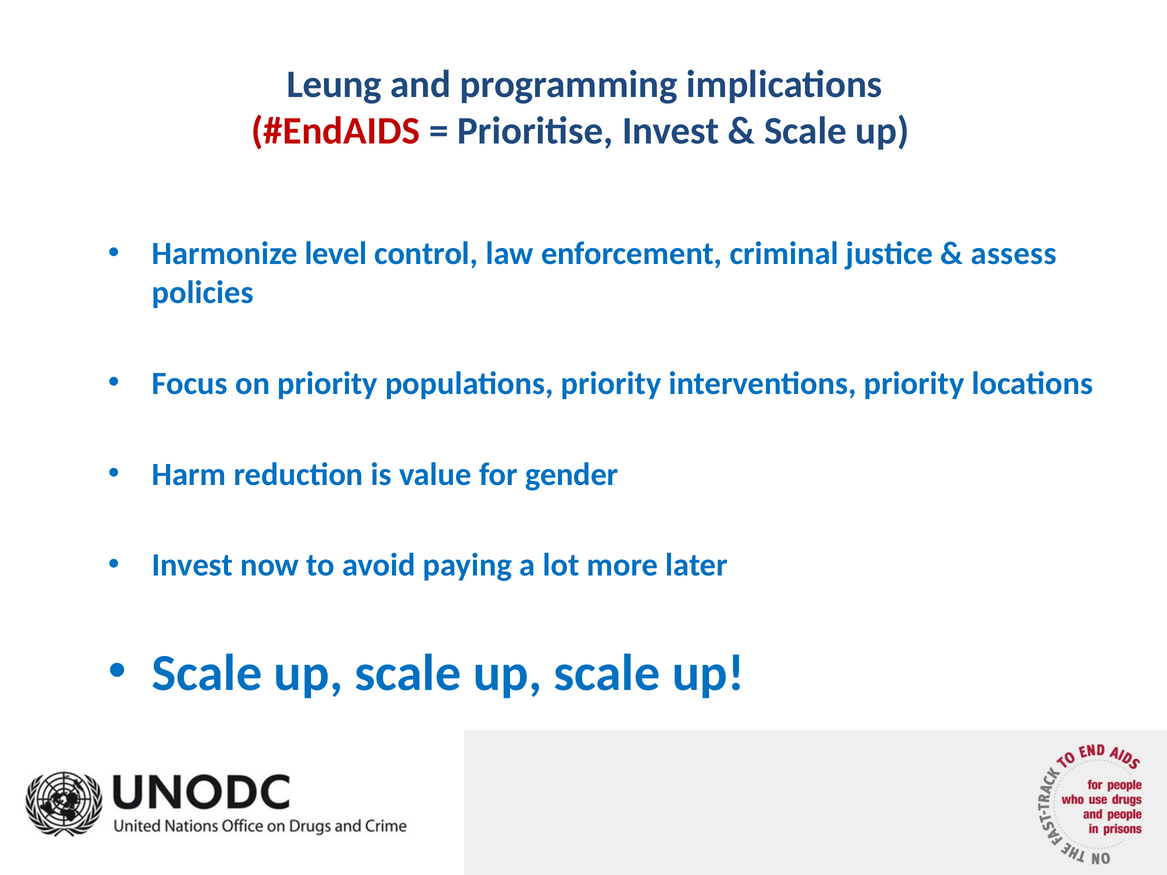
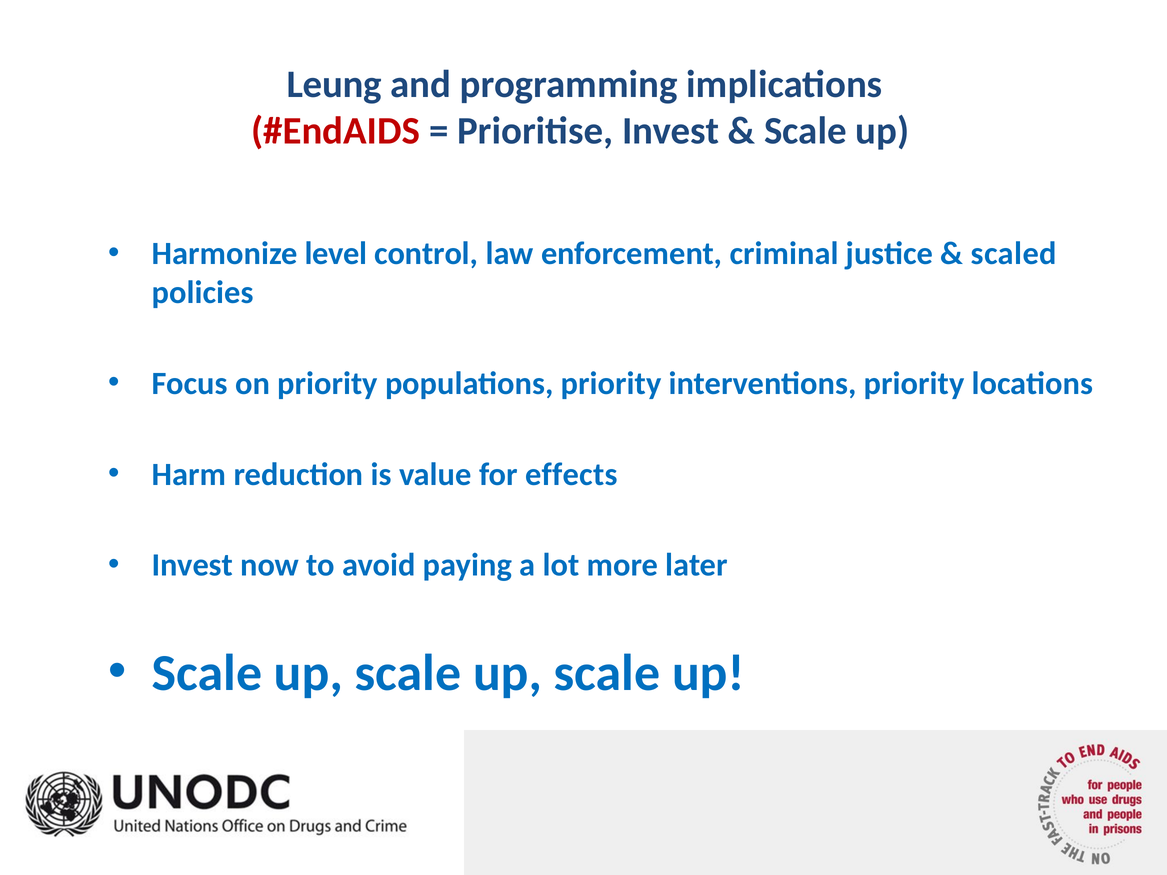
assess: assess -> scaled (1014, 254)
gender: gender -> effects (571, 475)
